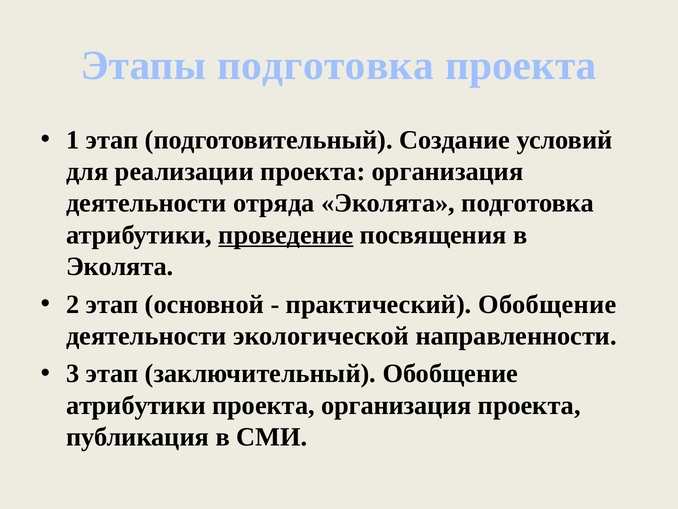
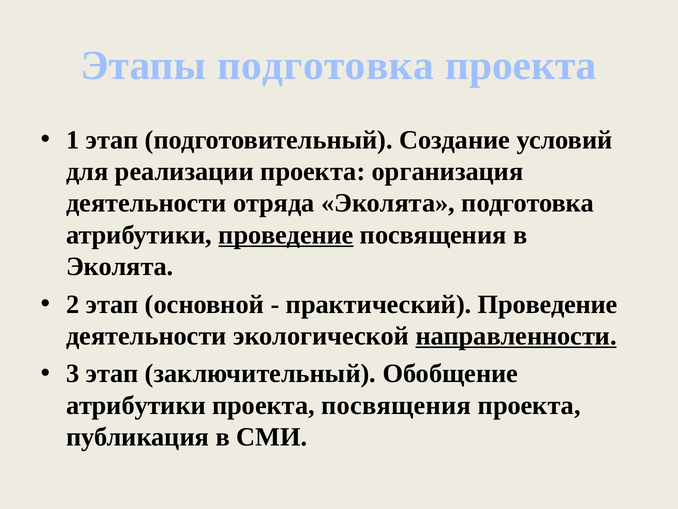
практический Обобщение: Обобщение -> Проведение (548, 304)
направленности underline: none -> present (516, 336)
организация: организация -> посвящения (396, 405)
